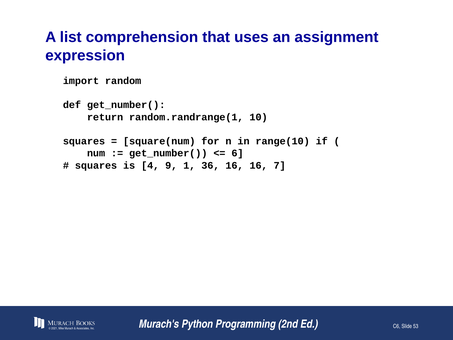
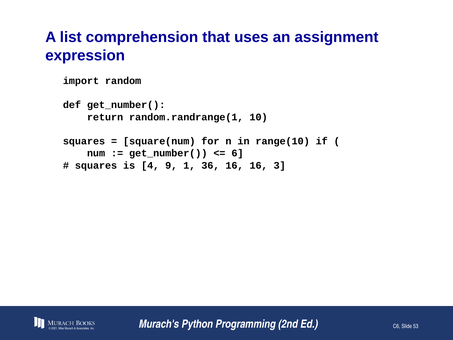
7: 7 -> 3 (280, 165)
